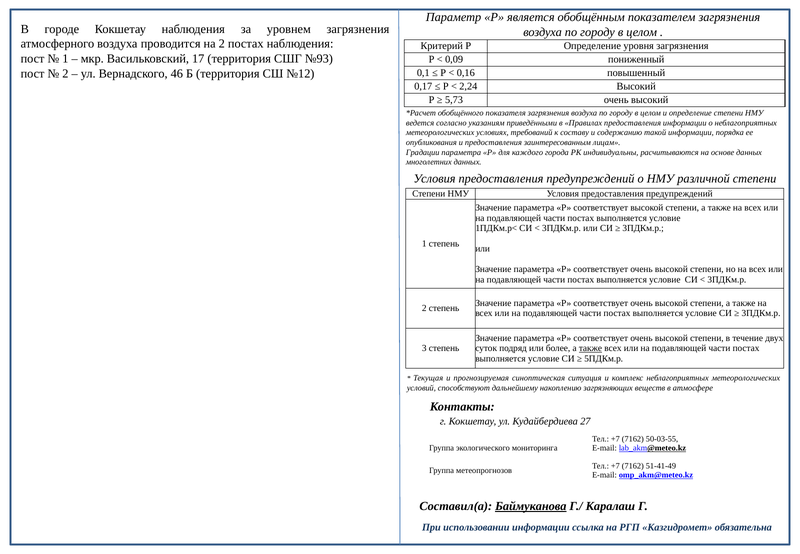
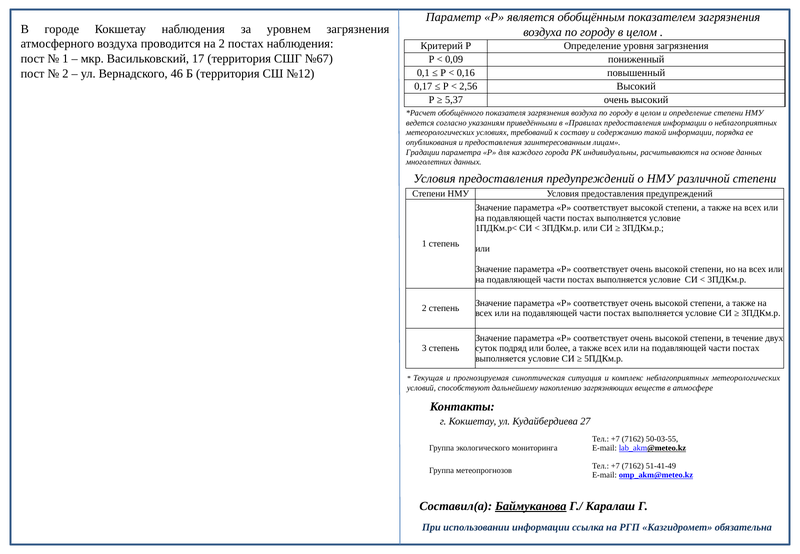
№93: №93 -> №67 (319, 59)
2,24: 2,24 -> 2,56 (468, 86)
5,73: 5,73 -> 5,37 (454, 100)
также underline: present -> none (590, 348)
